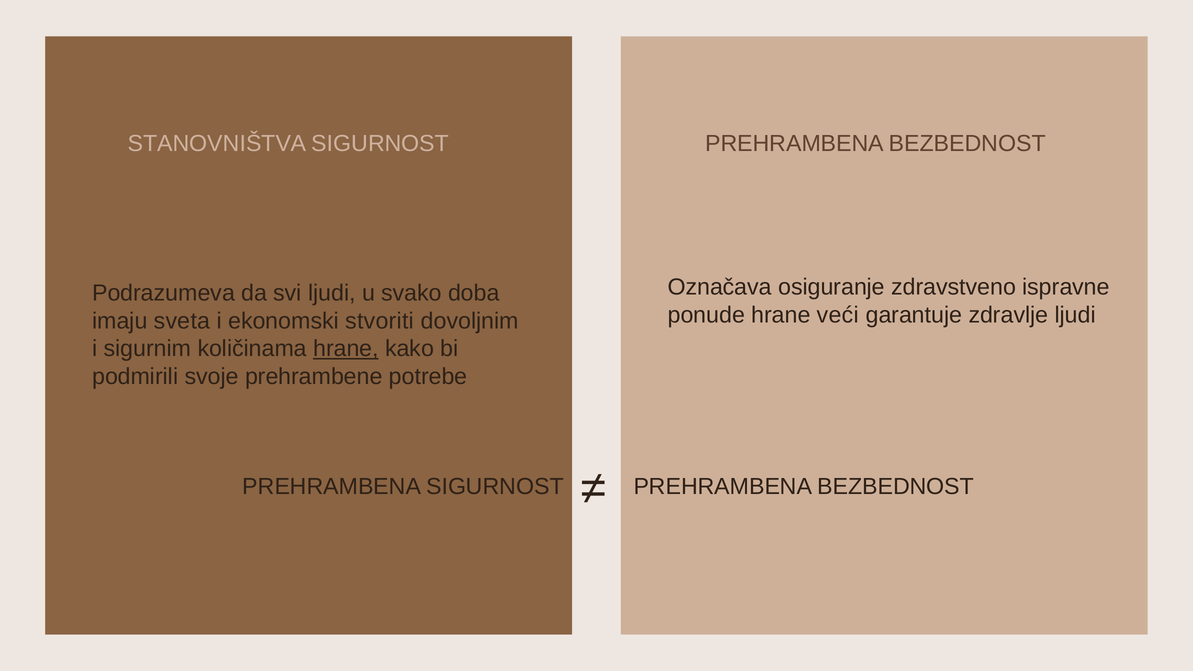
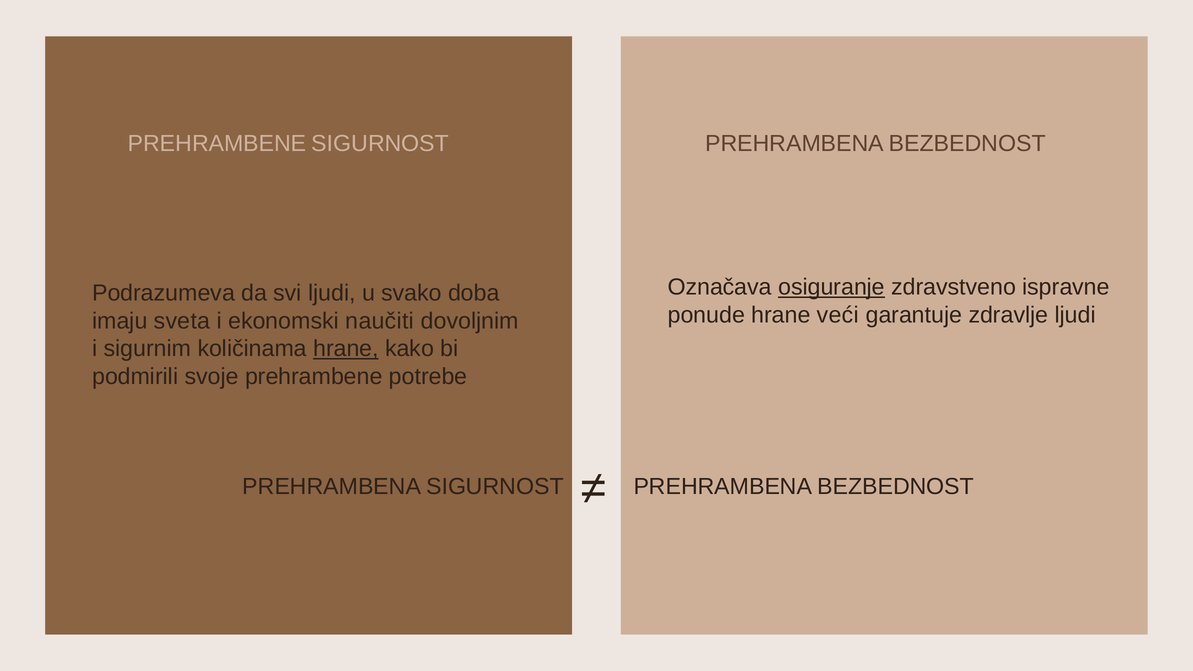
STANOVNIŠTVA: STANOVNIŠTVA -> PREHRAMBENE (217, 144)
osiguranje underline: none -> present (832, 287)
stvoriti: stvoriti -> naučiti (380, 321)
